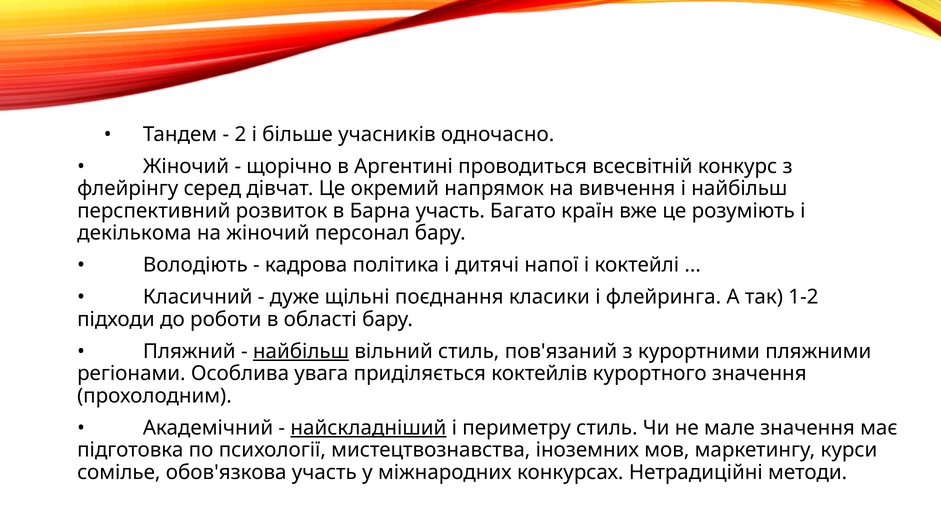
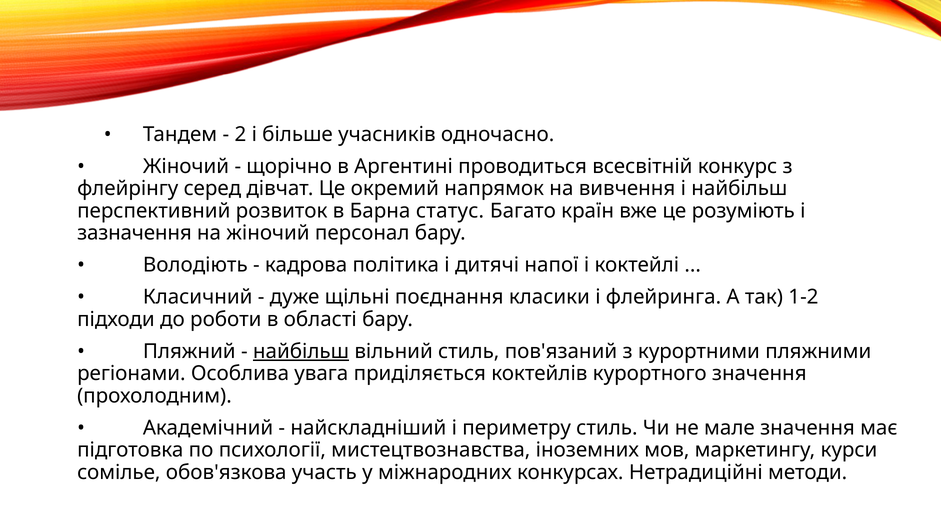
Барна участь: участь -> статус (450, 211)
декількома: декількома -> зазначення (134, 233)
найскладніший underline: present -> none (368, 428)
